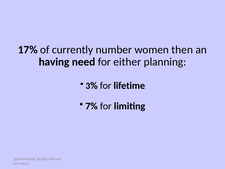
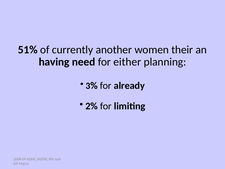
17%: 17% -> 51% (28, 50)
number: number -> another (114, 50)
then: then -> their (182, 50)
lifetime: lifetime -> already (129, 86)
7%: 7% -> 2% (92, 106)
